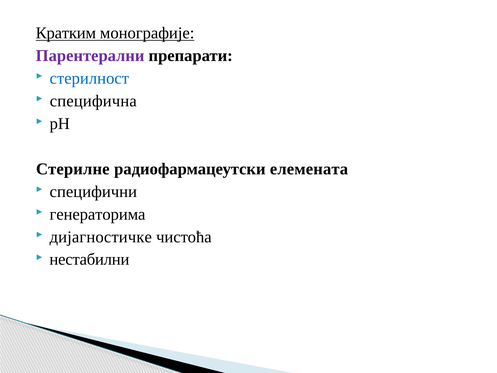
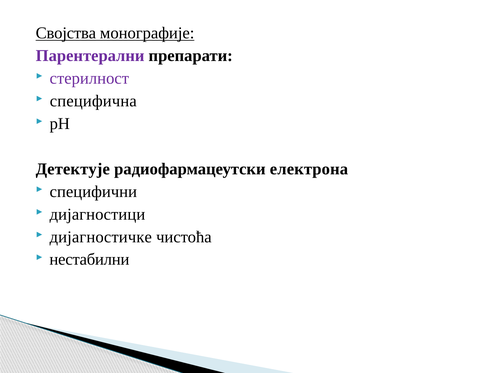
Кратким: Кратким -> Својства (66, 33)
стерилност colour: blue -> purple (89, 78)
Стерилне: Стерилне -> Детектује (73, 169)
елемената: елемената -> електрона (309, 169)
генераторима: генераторима -> дијагностици (97, 214)
